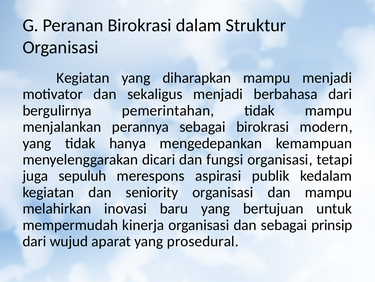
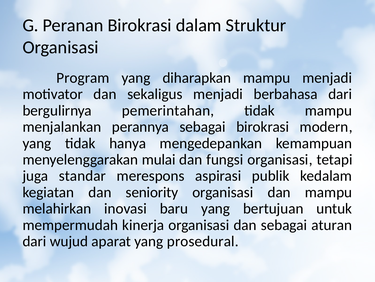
Kegiatan: Kegiatan -> Program (83, 78)
dicari: dicari -> mulai (159, 159)
sepuluh: sepuluh -> standar (82, 176)
prinsip: prinsip -> aturan (332, 224)
